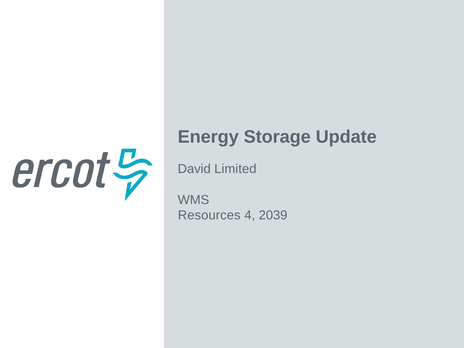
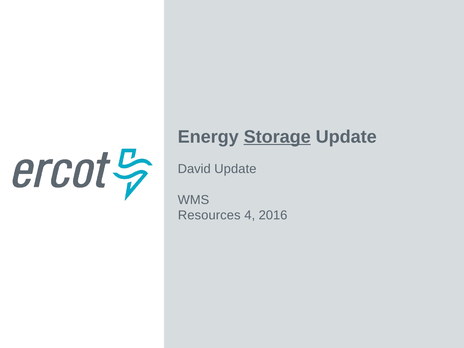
Storage underline: none -> present (277, 137)
David Limited: Limited -> Update (235, 169)
2039: 2039 -> 2016 (273, 215)
